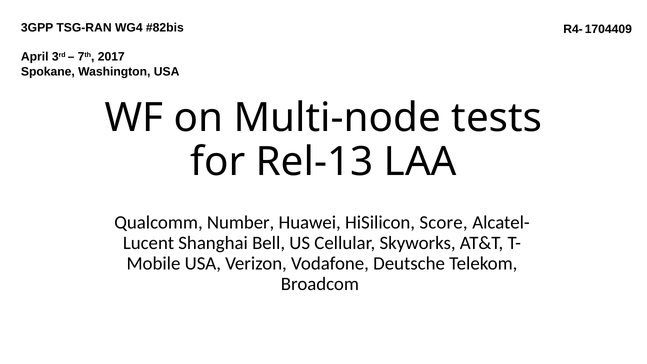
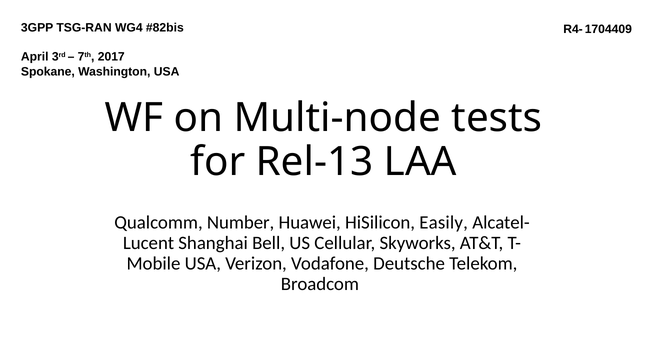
Score: Score -> Easily (444, 223)
